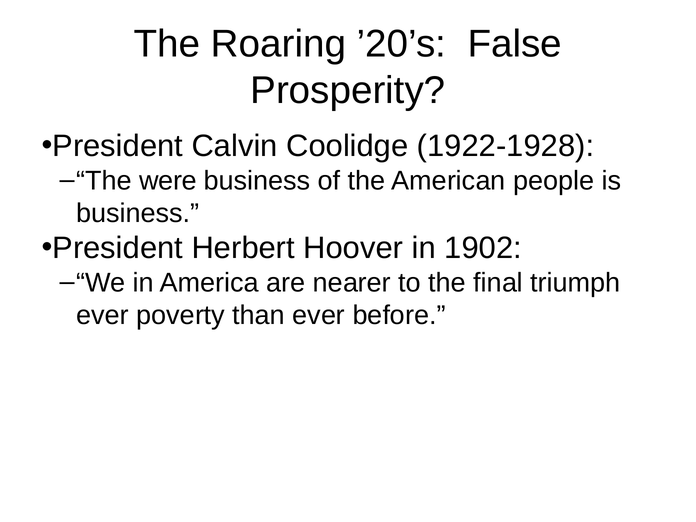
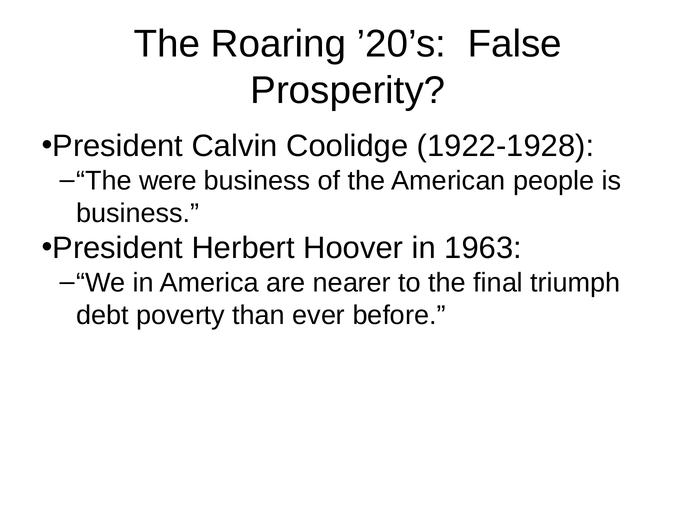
1902: 1902 -> 1963 (483, 248)
ever: ever -> debt (103, 315)
